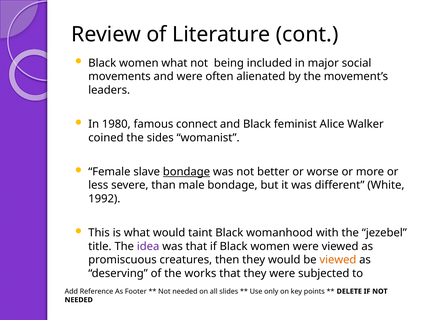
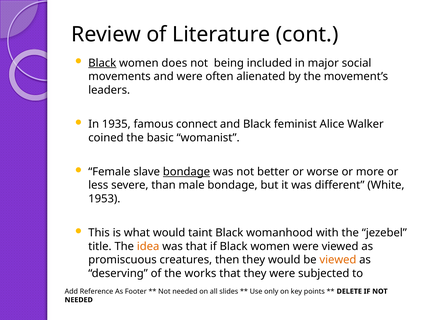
Black underline: none -> present (102, 63)
women what: what -> does (174, 63)
1980: 1980 -> 1935 (116, 124)
sides: sides -> basic (160, 138)
1992: 1992 -> 1953 (104, 199)
idea colour: purple -> orange (148, 247)
